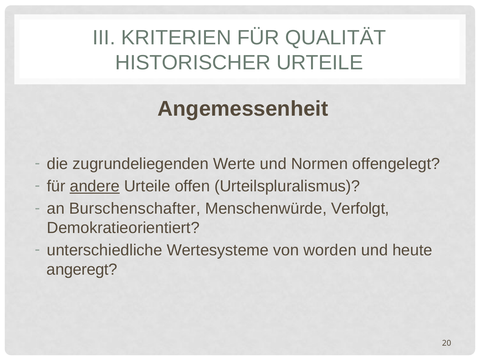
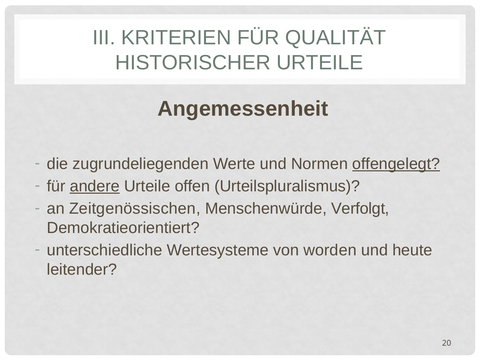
offengelegt underline: none -> present (396, 164)
Burschenschafter: Burschenschafter -> Zeitgenössischen (135, 209)
angeregt: angeregt -> leitender (82, 269)
